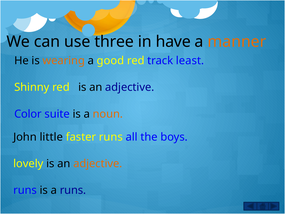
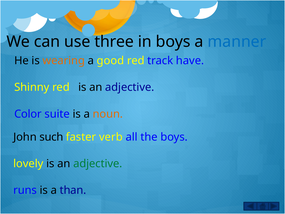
in have: have -> boys (173, 42)
manner colour: orange -> blue (237, 42)
least: least -> have (190, 61)
little: little -> such (51, 137)
faster runs: runs -> verb (111, 137)
adjective colour: orange -> green (98, 163)
a runs: runs -> than (73, 190)
